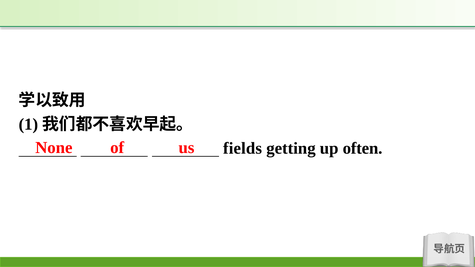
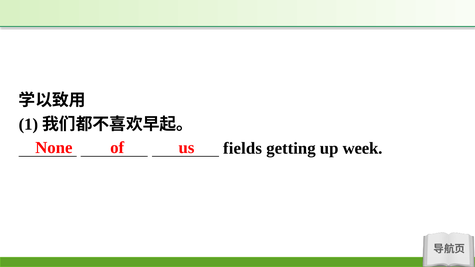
often: often -> week (363, 148)
